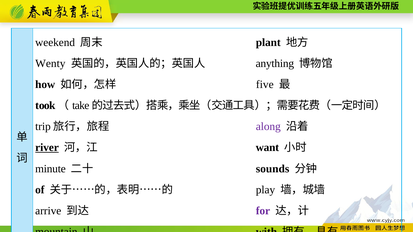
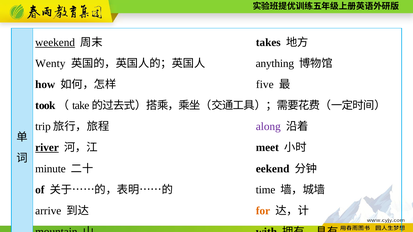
weekend underline: none -> present (55, 43)
plant: plant -> takes (268, 43)
want: want -> meet (267, 148)
sounds: sounds -> eekend (273, 169)
play: play -> time (266, 190)
for colour: purple -> orange (263, 211)
